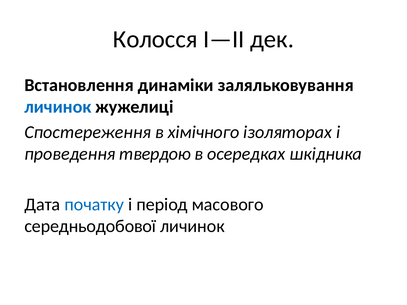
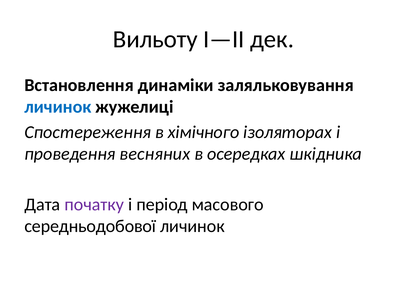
Колосся: Колосся -> Вильоту (155, 39)
твердою: твердою -> весняних (155, 154)
початку colour: blue -> purple (94, 205)
